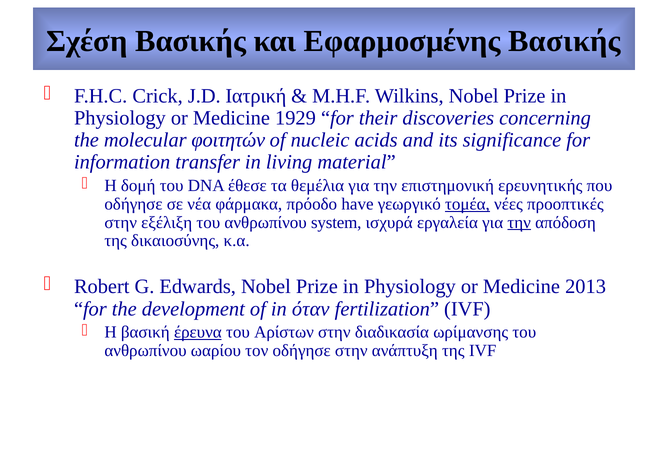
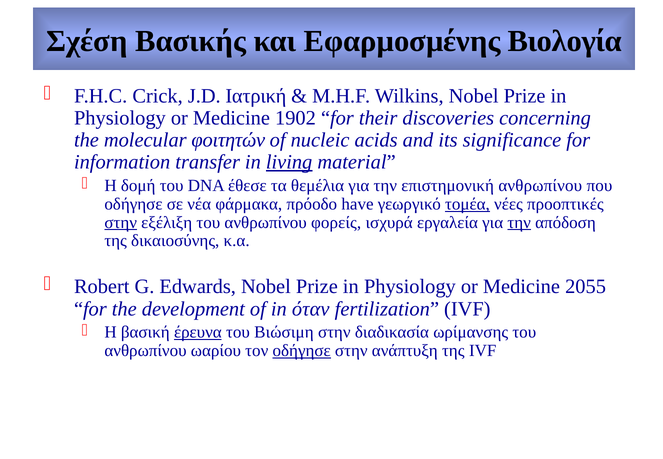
Εφαρμοσμένης Βασικής: Βασικής -> Βιολογία (565, 41)
1929: 1929 -> 1902 (295, 118)
living underline: none -> present (289, 162)
επιστημονική ερευνητικής: ερευνητικής -> ανθρωπίνου (540, 186)
στην underline: none -> present (121, 222)
system: system -> φορείς (336, 222)
2013: 2013 -> 2055 (586, 287)
Αρίστων: Αρίστων -> Βιώσιμη (284, 332)
οδήγησε underline: none -> present (302, 351)
